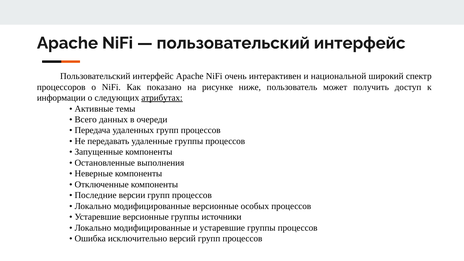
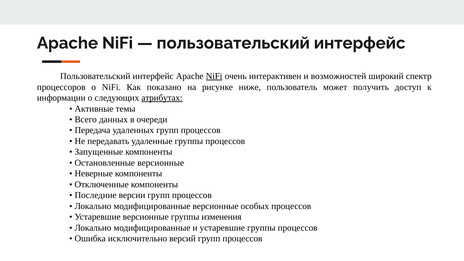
NiFi underline: none -> present (214, 76)
национальной: национальной -> возможностей (339, 76)
Остановленные выполнения: выполнения -> версионные (161, 163)
источники: источники -> изменения (222, 217)
